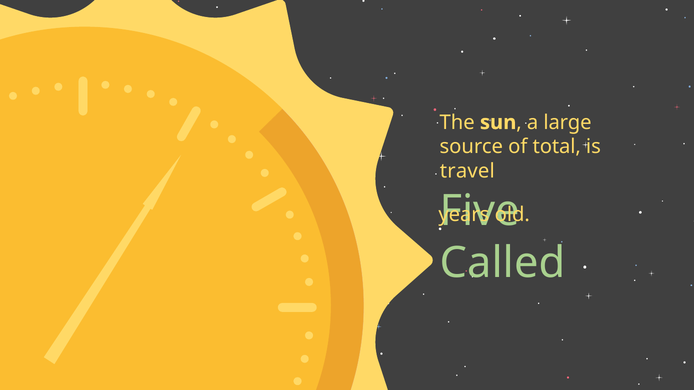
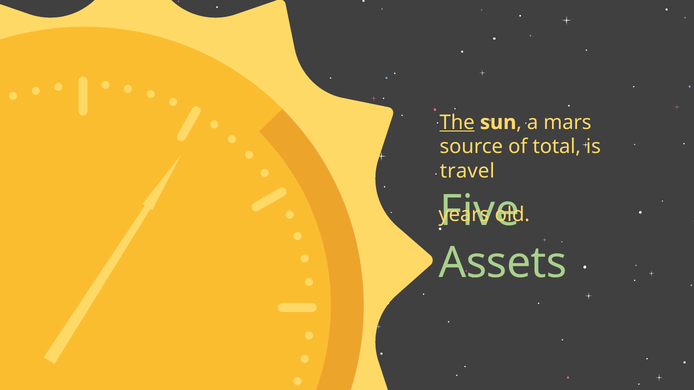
The underline: none -> present (457, 123)
large: large -> mars (567, 123)
Called: Called -> Assets (503, 263)
